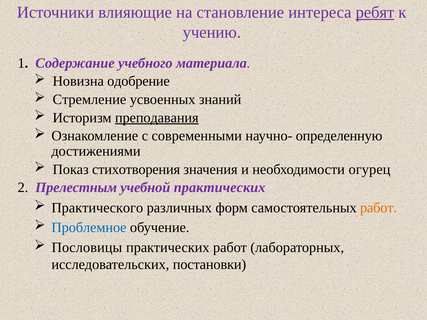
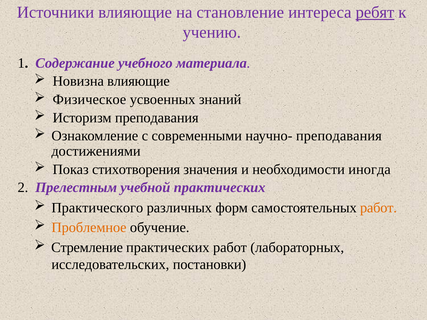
Новизна одобрение: одобрение -> влияющие (139, 81)
Стремление: Стремление -> Физическое (89, 100)
преподавания underline: present -> none (157, 118)
научно- определенную: определенную -> преподавания (339, 136)
огурец: огурец -> иногда (370, 170)
Проблемное colour: blue -> orange (89, 228)
Пословицы: Пословицы -> Стремление (87, 248)
